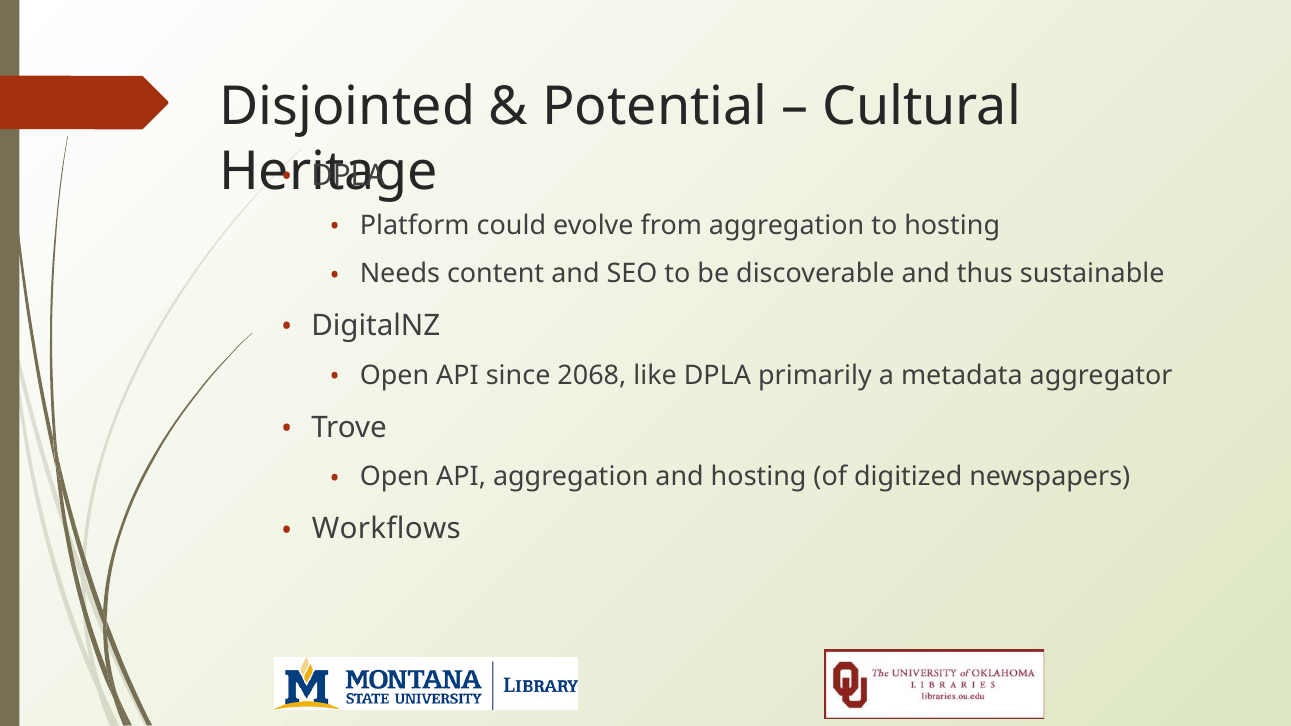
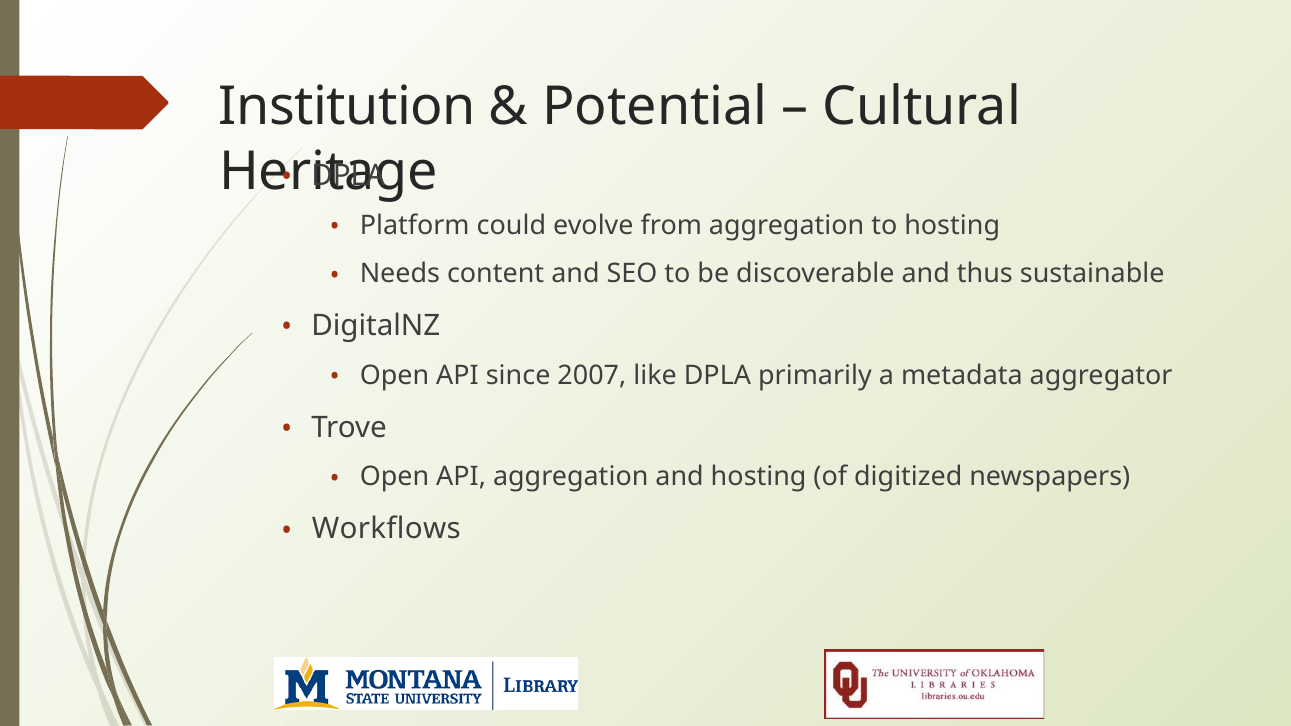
Disjointed: Disjointed -> Institution (347, 107)
2068: 2068 -> 2007 (592, 376)
